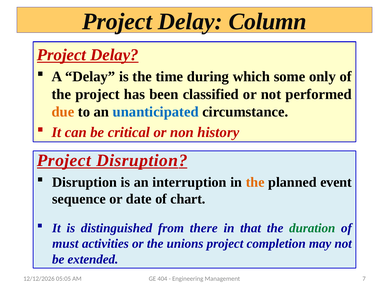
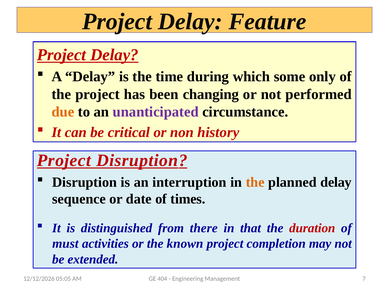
Column: Column -> Feature (268, 21)
classified: classified -> changing (211, 94)
unanticipated colour: blue -> purple (156, 112)
planned event: event -> delay (336, 182)
chart: chart -> times (188, 199)
duration colour: green -> red (312, 228)
unions: unions -> known (185, 243)
